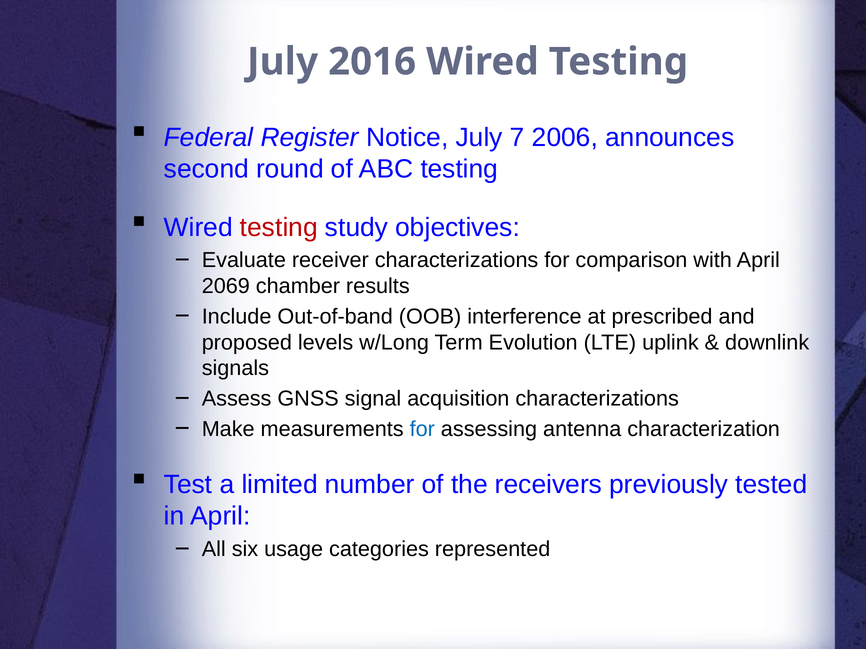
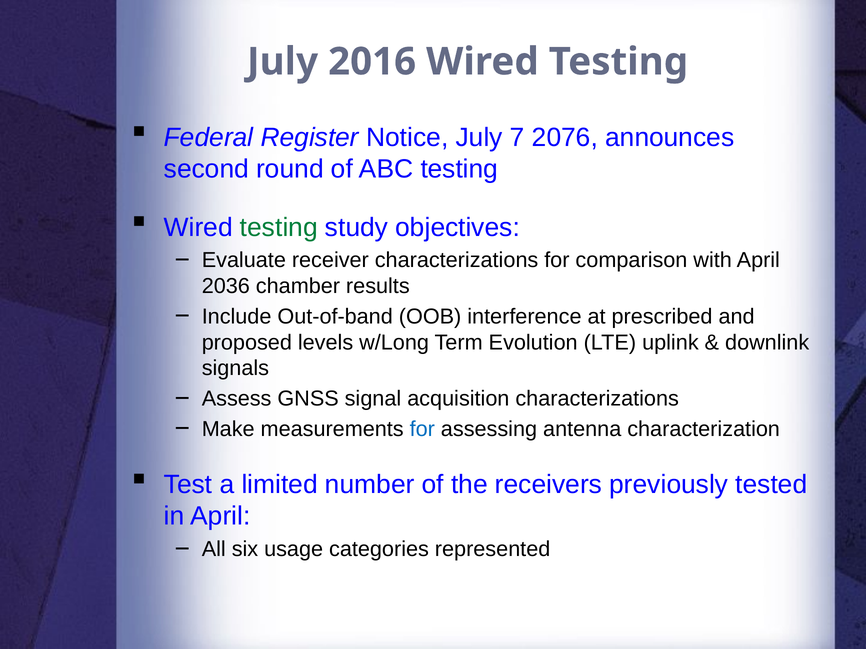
2006: 2006 -> 2076 (565, 138)
testing colour: red -> green (279, 228)
2069: 2069 -> 2036 (226, 286)
